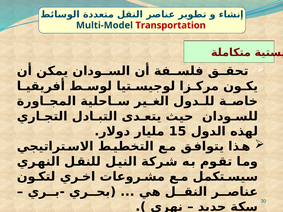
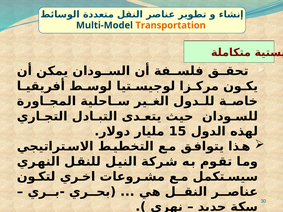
Transportation colour: red -> orange (171, 25)
